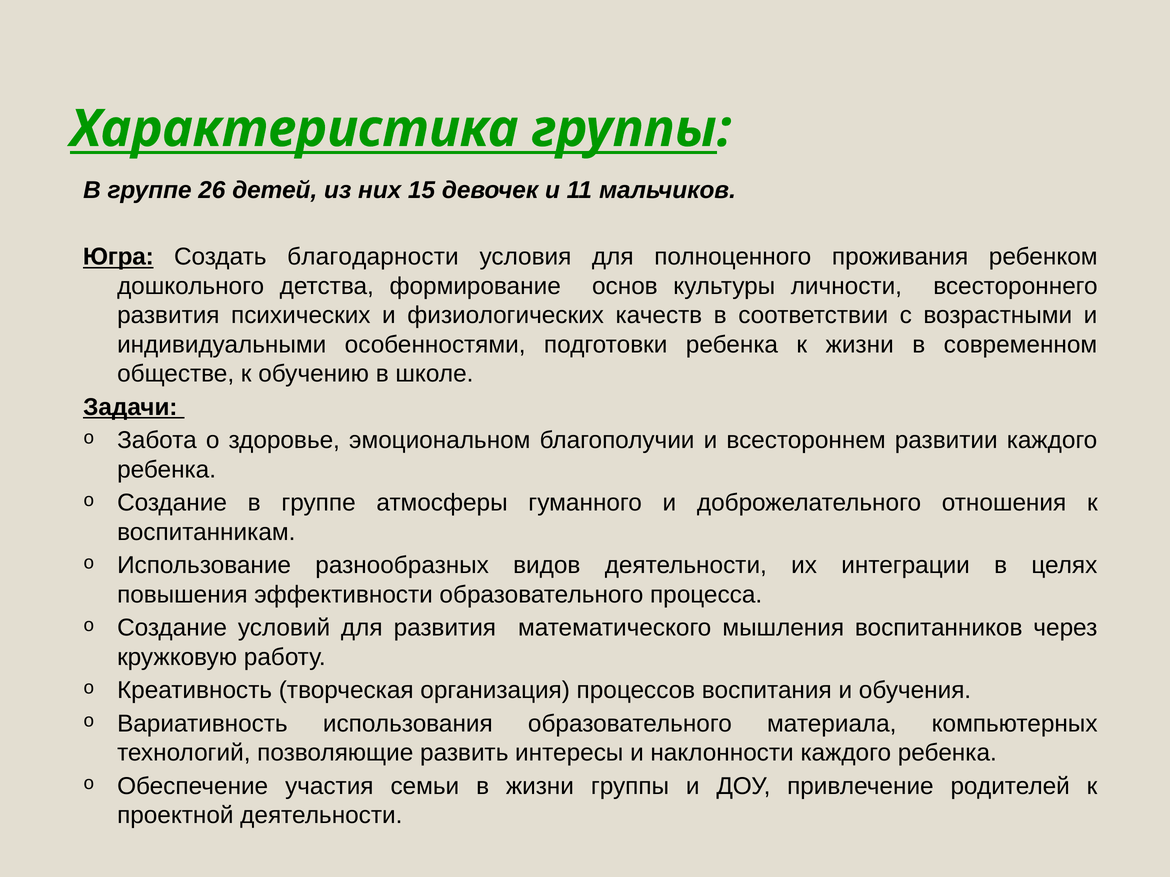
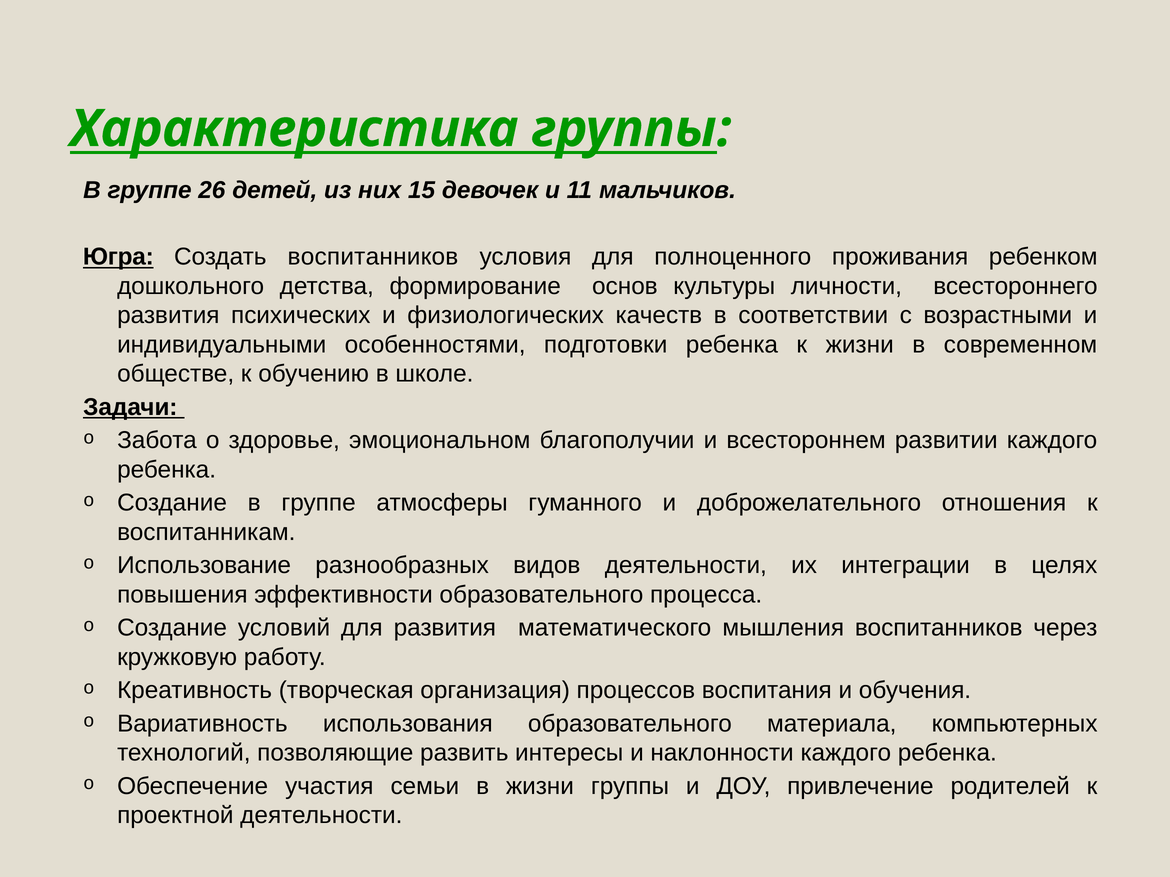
Создать благодарности: благодарности -> воспитанников (373, 257)
